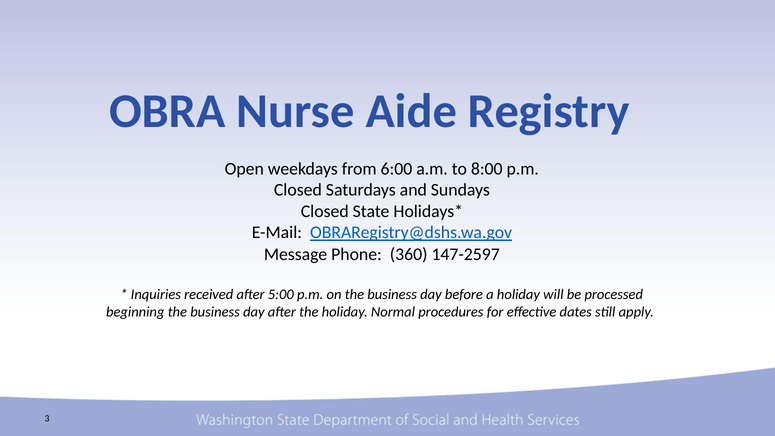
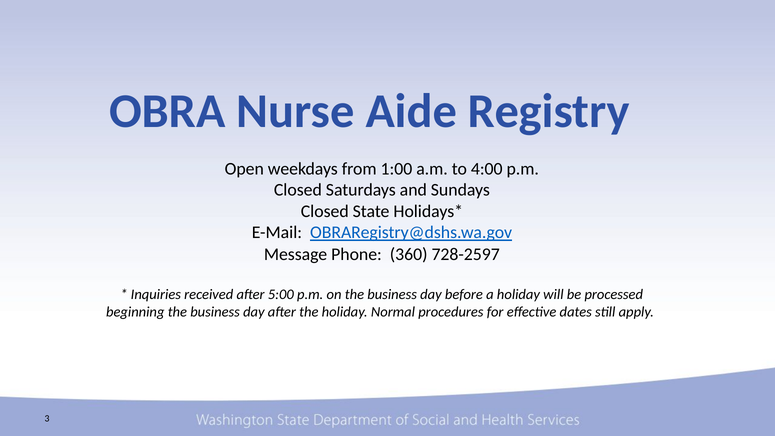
6:00: 6:00 -> 1:00 (396, 169)
8:00: 8:00 -> 4:00 (487, 169)
147-2597: 147-2597 -> 728-2597 (466, 254)
